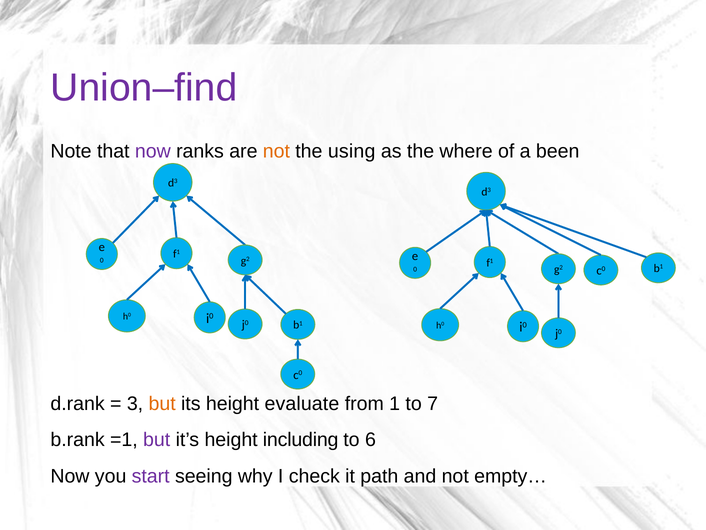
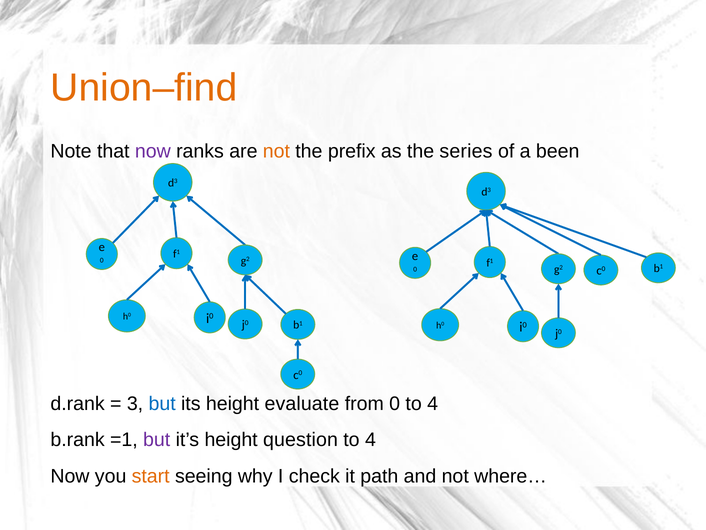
Union–find colour: purple -> orange (144, 88)
using: using -> prefix (352, 151)
where: where -> series (466, 151)
but colour: orange -> blue (162, 403)
from 1: 1 -> 0 (395, 403)
7: 7 -> 4 (433, 403)
including: including -> question (300, 440)
6: 6 -> 4 (370, 440)
start colour: purple -> orange (151, 476)
empty…: empty… -> where… (511, 476)
